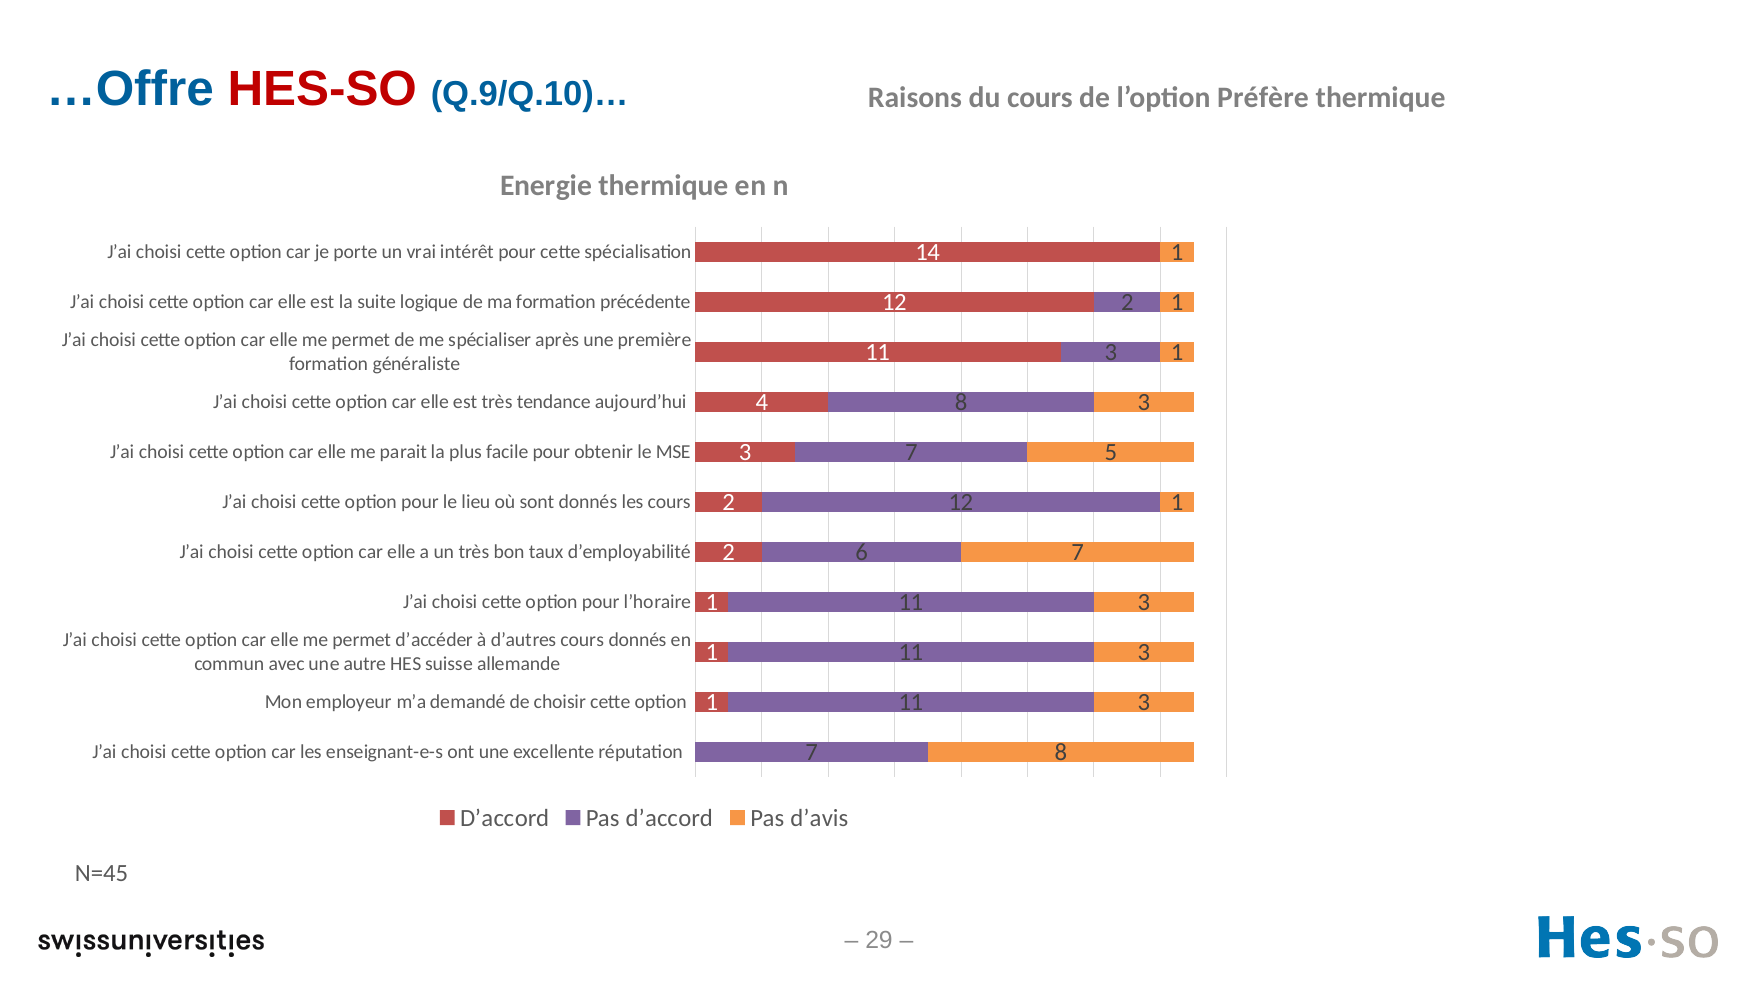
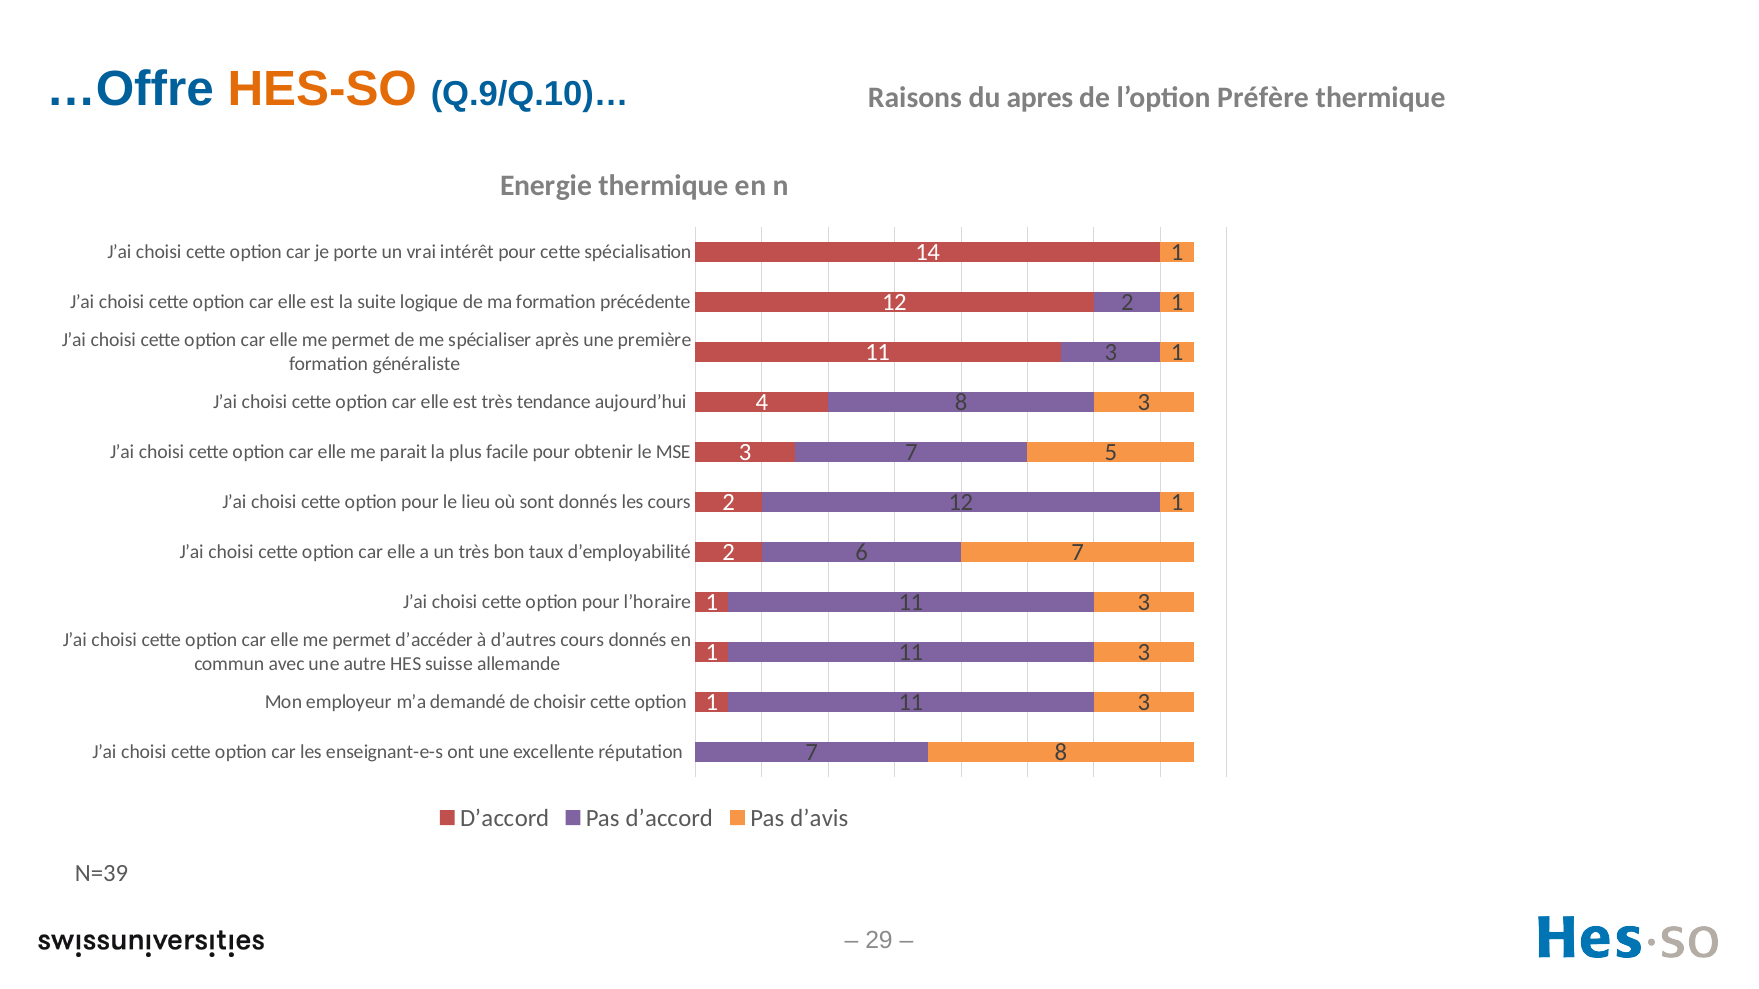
HES-SO colour: red -> orange (322, 89)
du cours: cours -> apres (1040, 98)
N=45: N=45 -> N=39 (102, 873)
